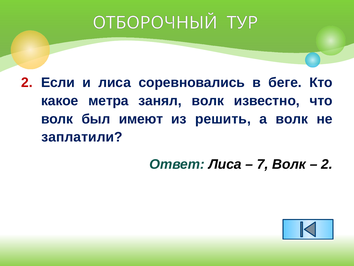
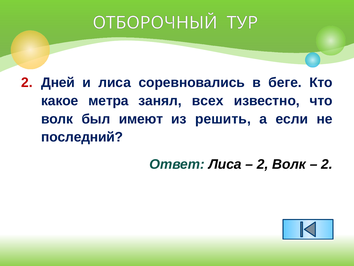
Если: Если -> Дней (58, 82)
занял волк: волк -> всех (208, 101)
а волк: волк -> если (292, 119)
заплатили: заплатили -> последний (82, 137)
7: 7 -> 2 (263, 164)
